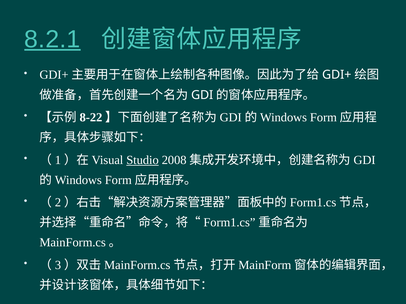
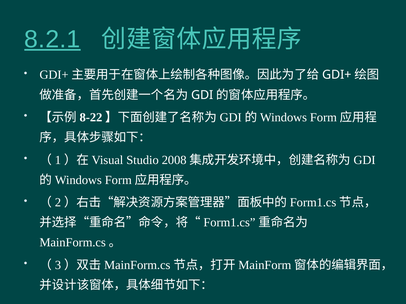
Studio underline: present -> none (143, 160)
